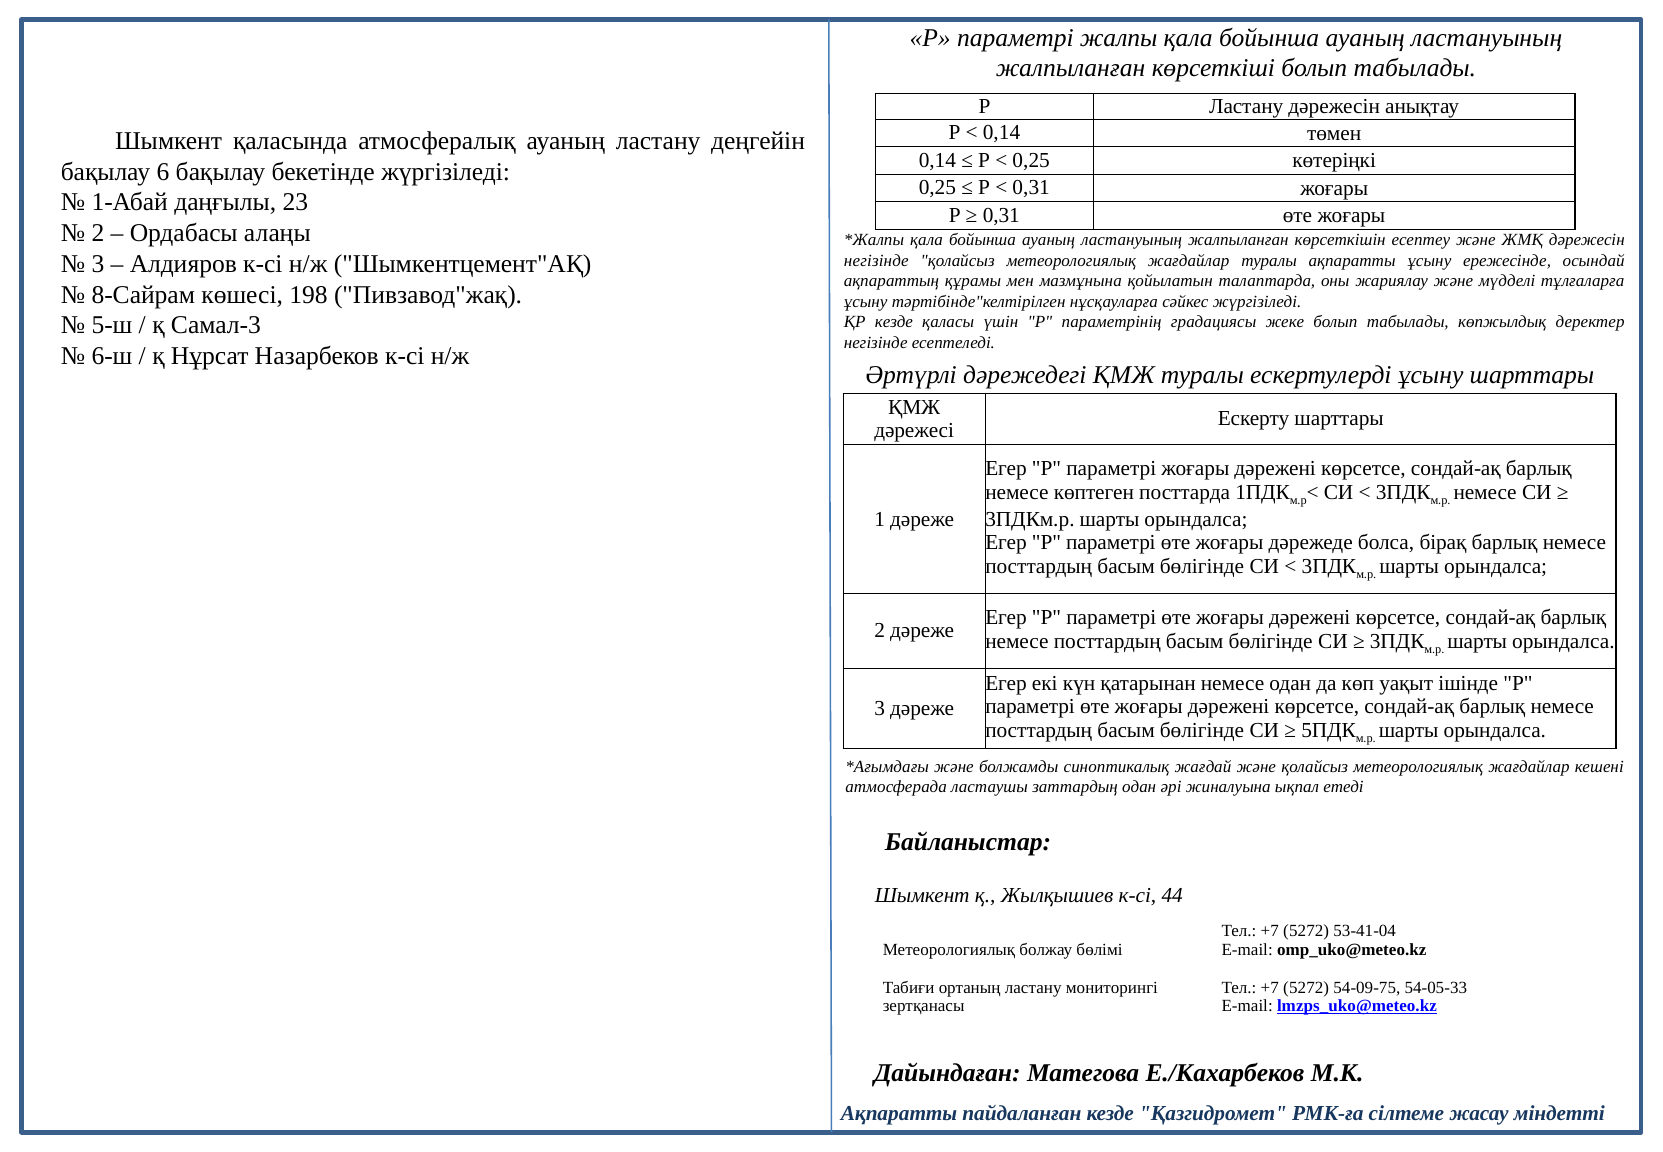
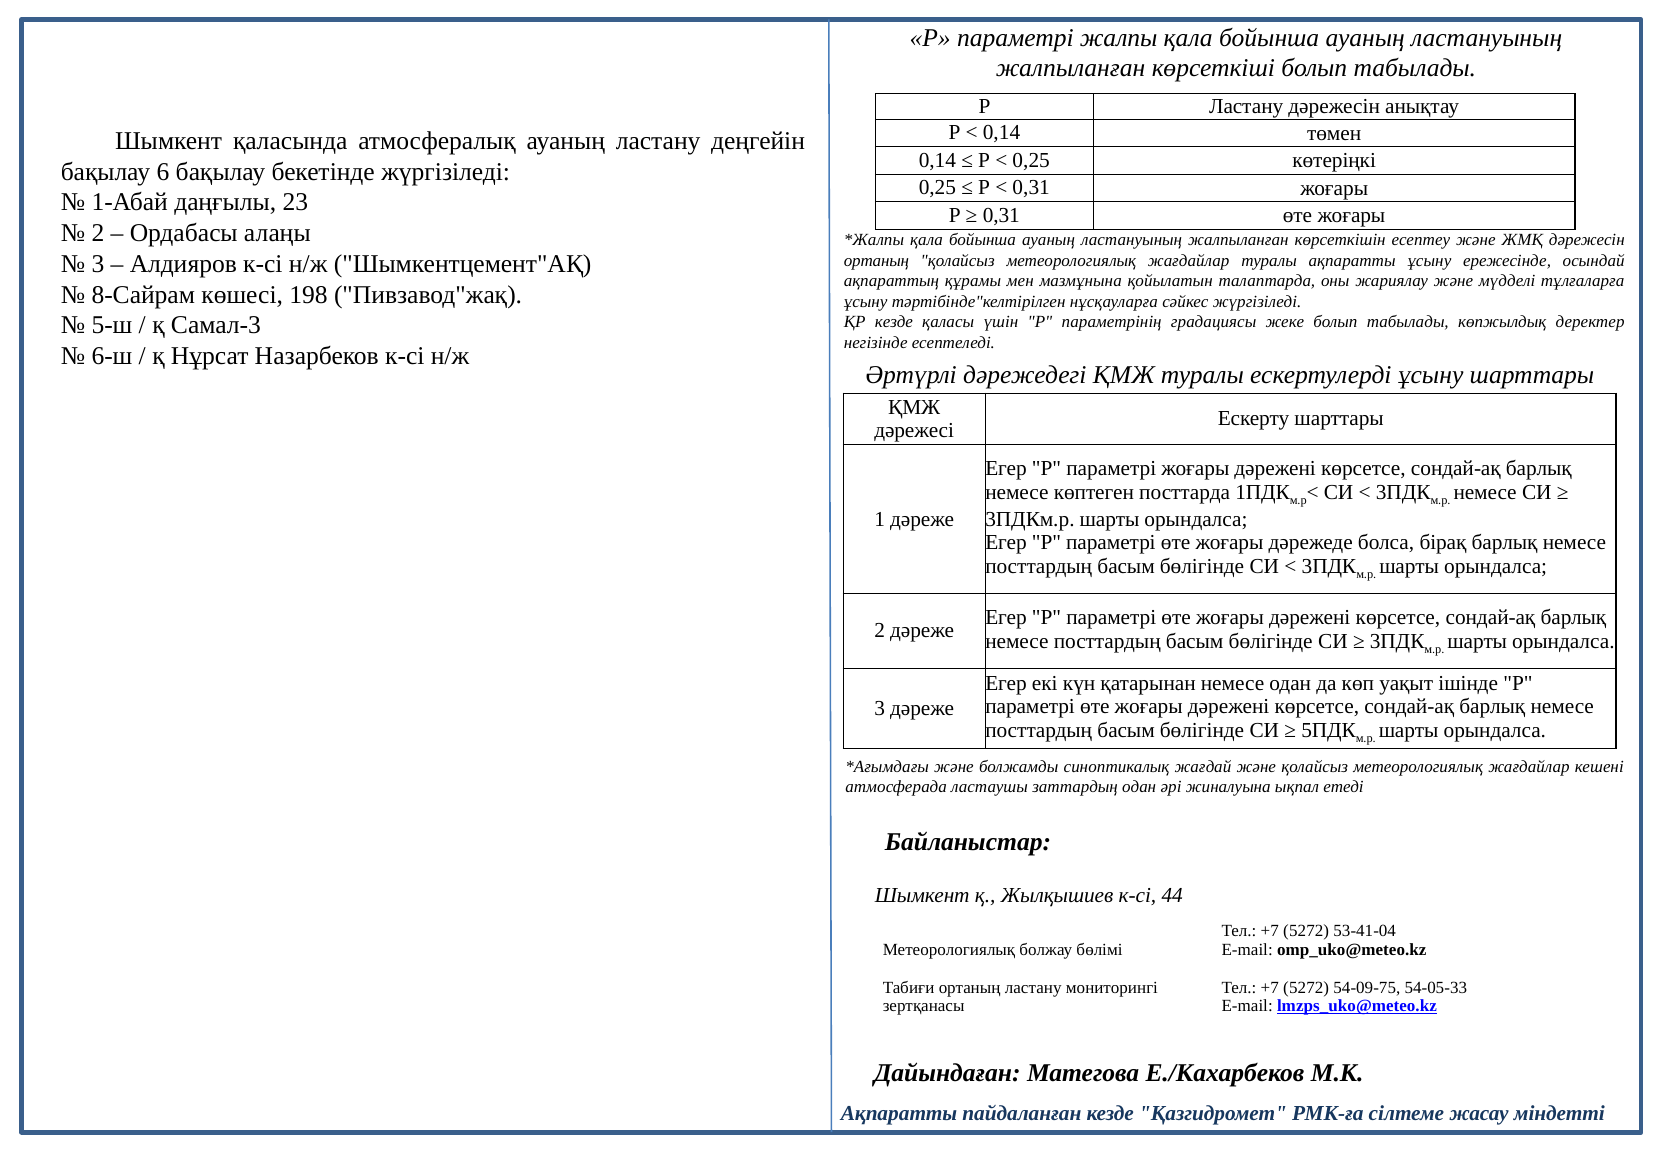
негізінде: негізінде -> ортаның (876, 260)
